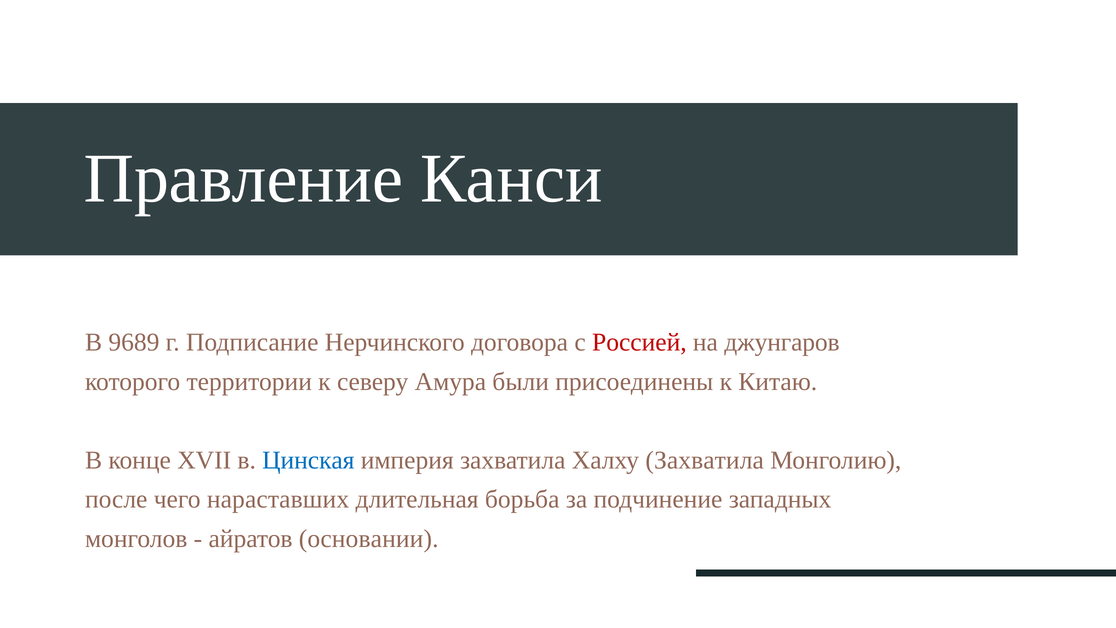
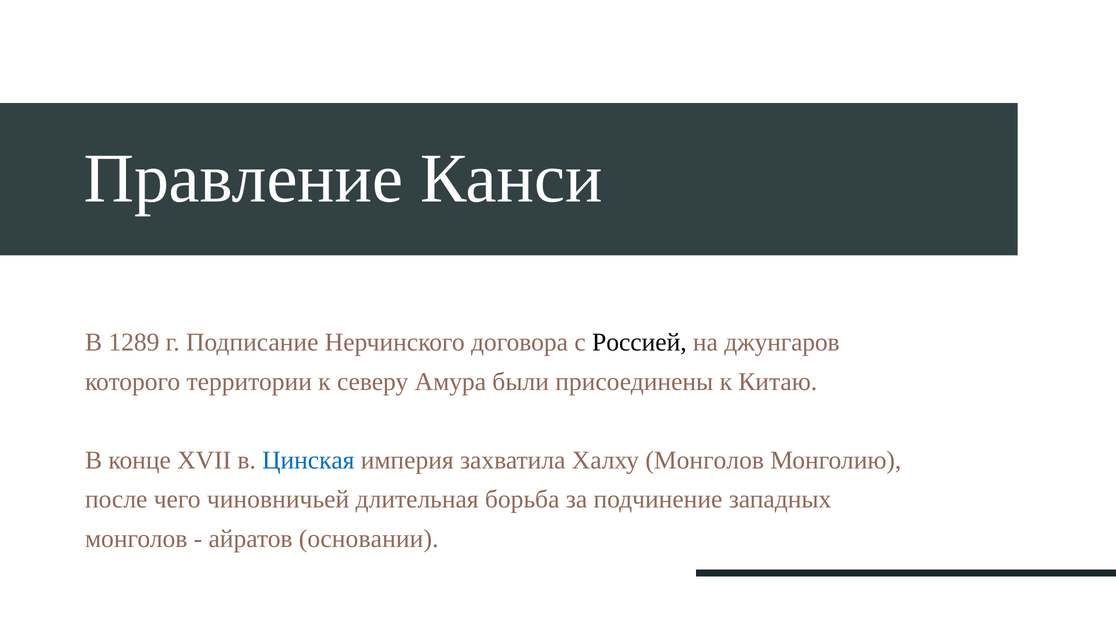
9689: 9689 -> 1289 (134, 342)
Россией colour: red -> black (639, 342)
Халху Захватила: Захватила -> Монголов (705, 460)
нараставших: нараставших -> чиновничьей (278, 499)
